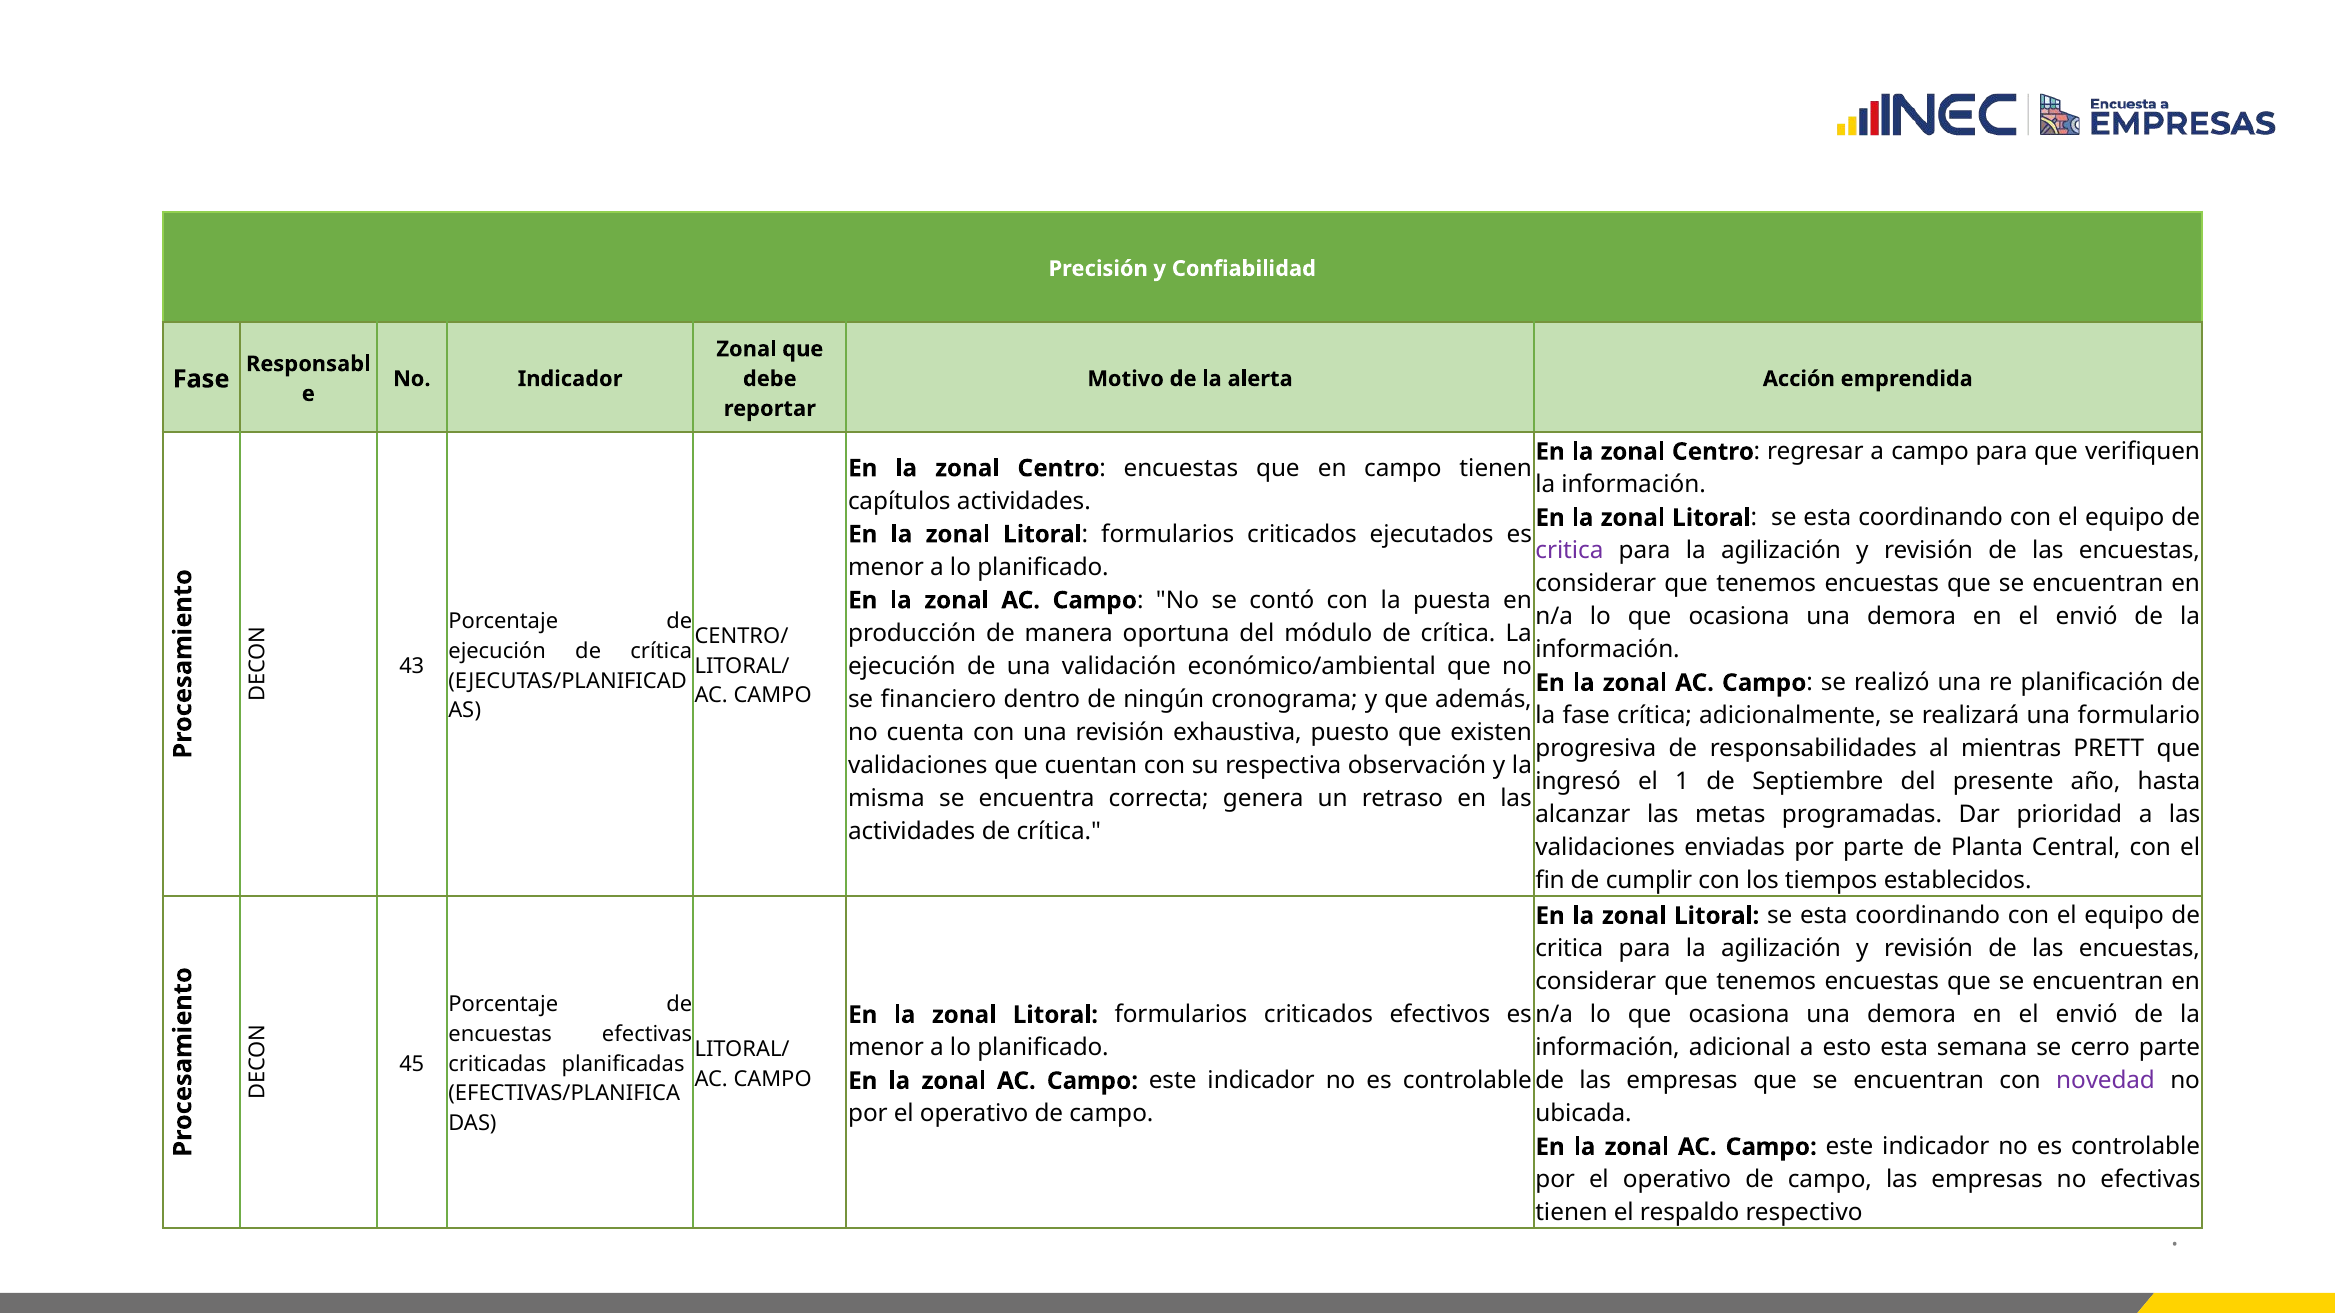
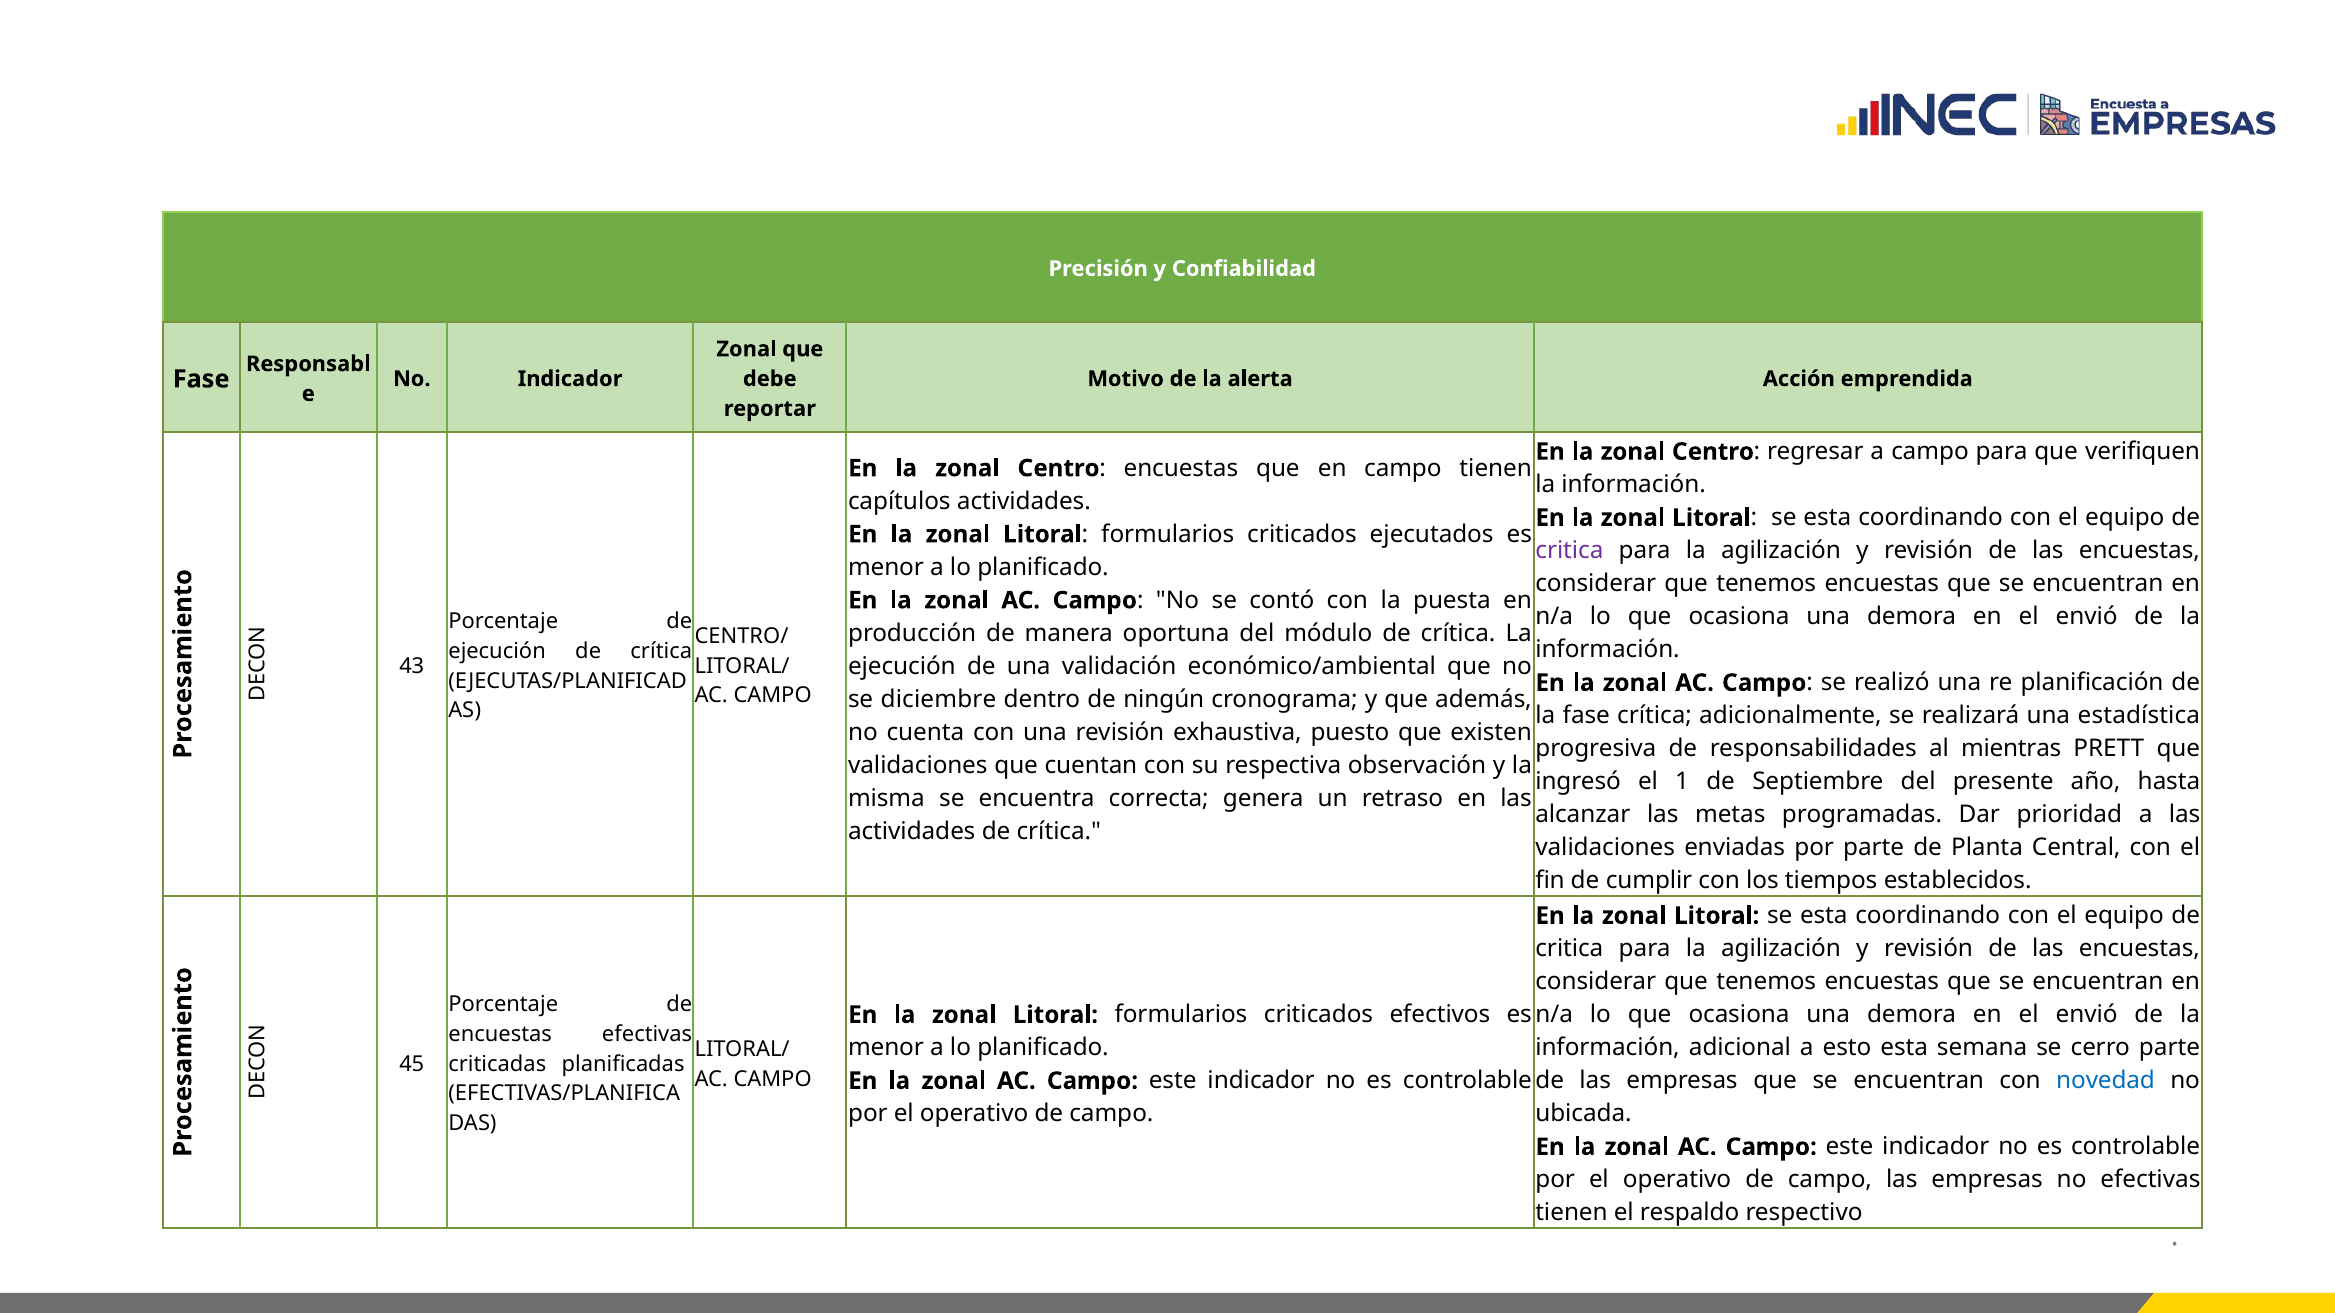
financiero: financiero -> diciembre (939, 700)
formulario: formulario -> estadística (2139, 716)
novedad colour: purple -> blue (2106, 1081)
